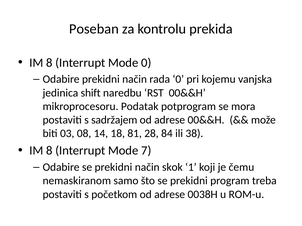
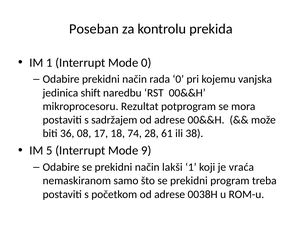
8: 8 -> 1 (49, 63)
Podatak: Podatak -> Rezultat (140, 107)
03: 03 -> 36 (67, 134)
14: 14 -> 17 (101, 134)
81: 81 -> 74 (135, 134)
84: 84 -> 61 (167, 134)
8: 8 -> 5 (49, 151)
7: 7 -> 9 (146, 151)
skok: skok -> lakši (172, 168)
čemu: čemu -> vraća (241, 168)
